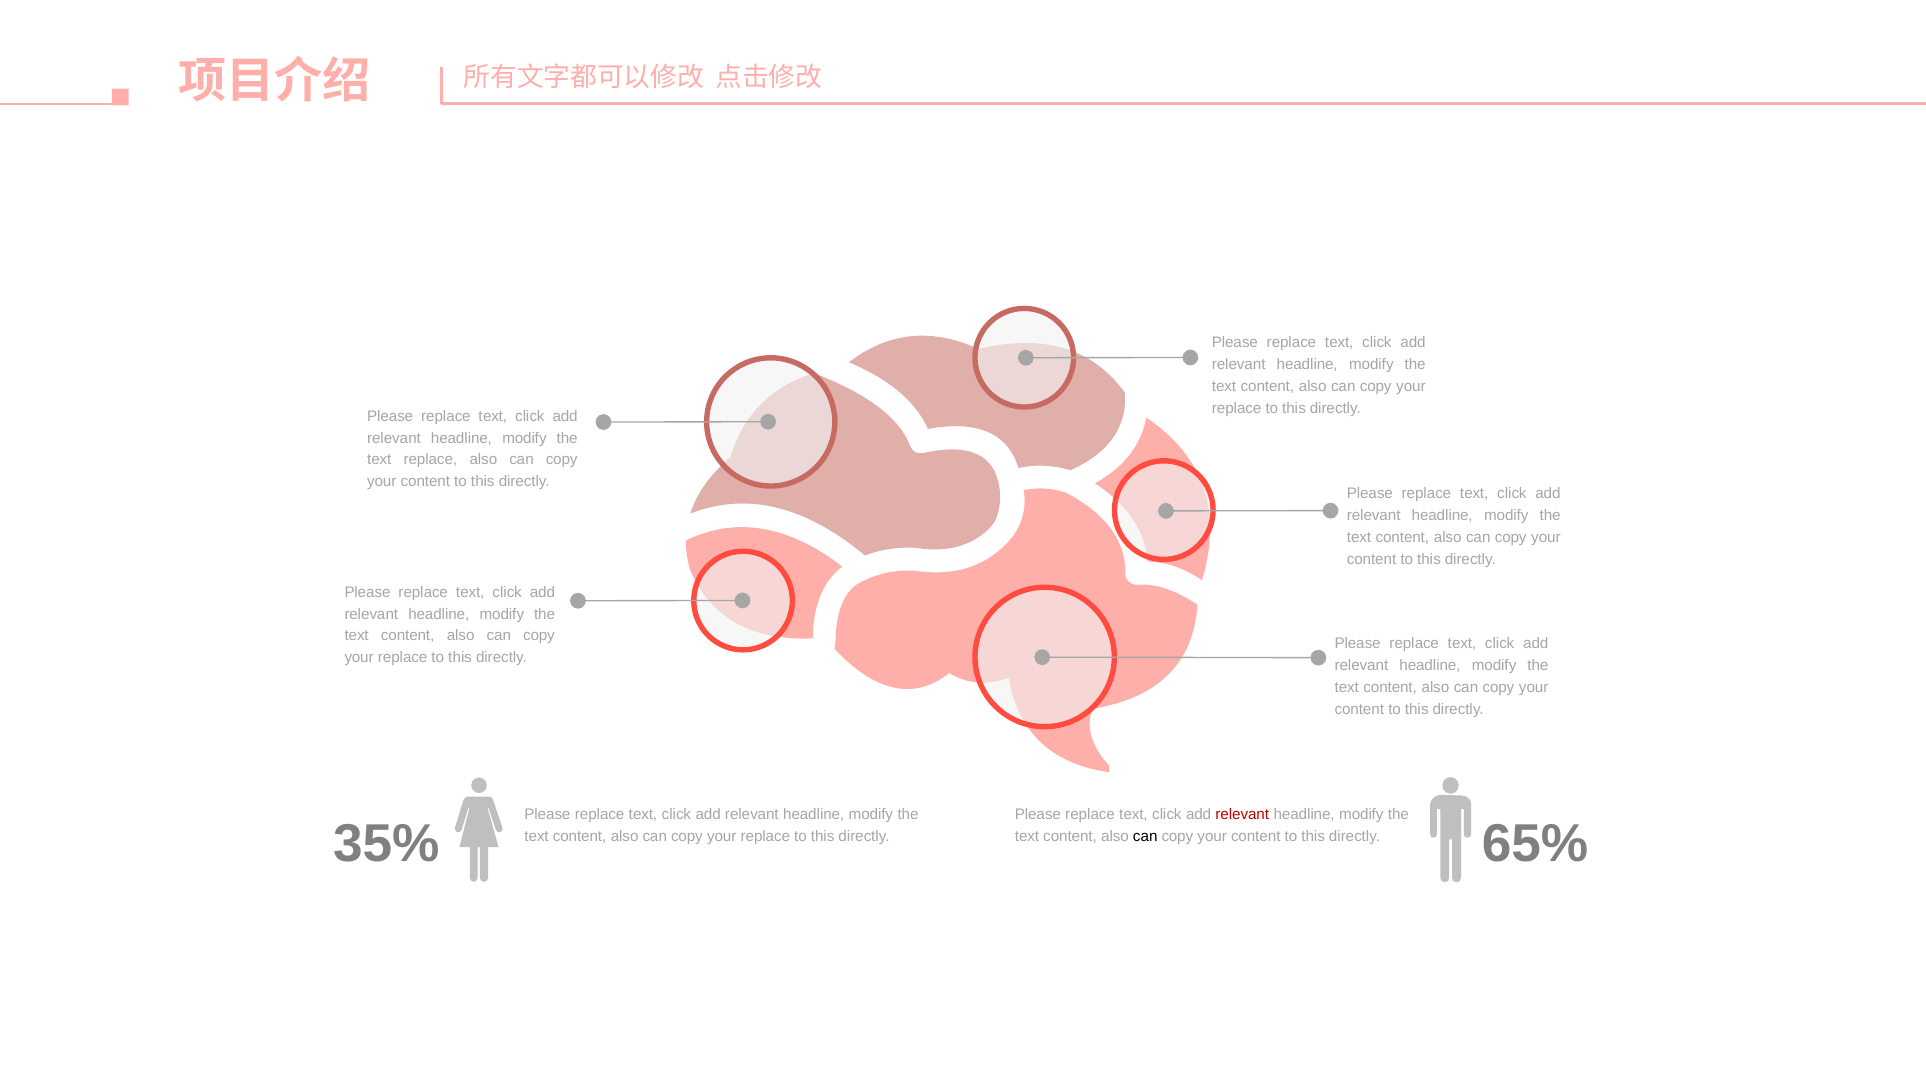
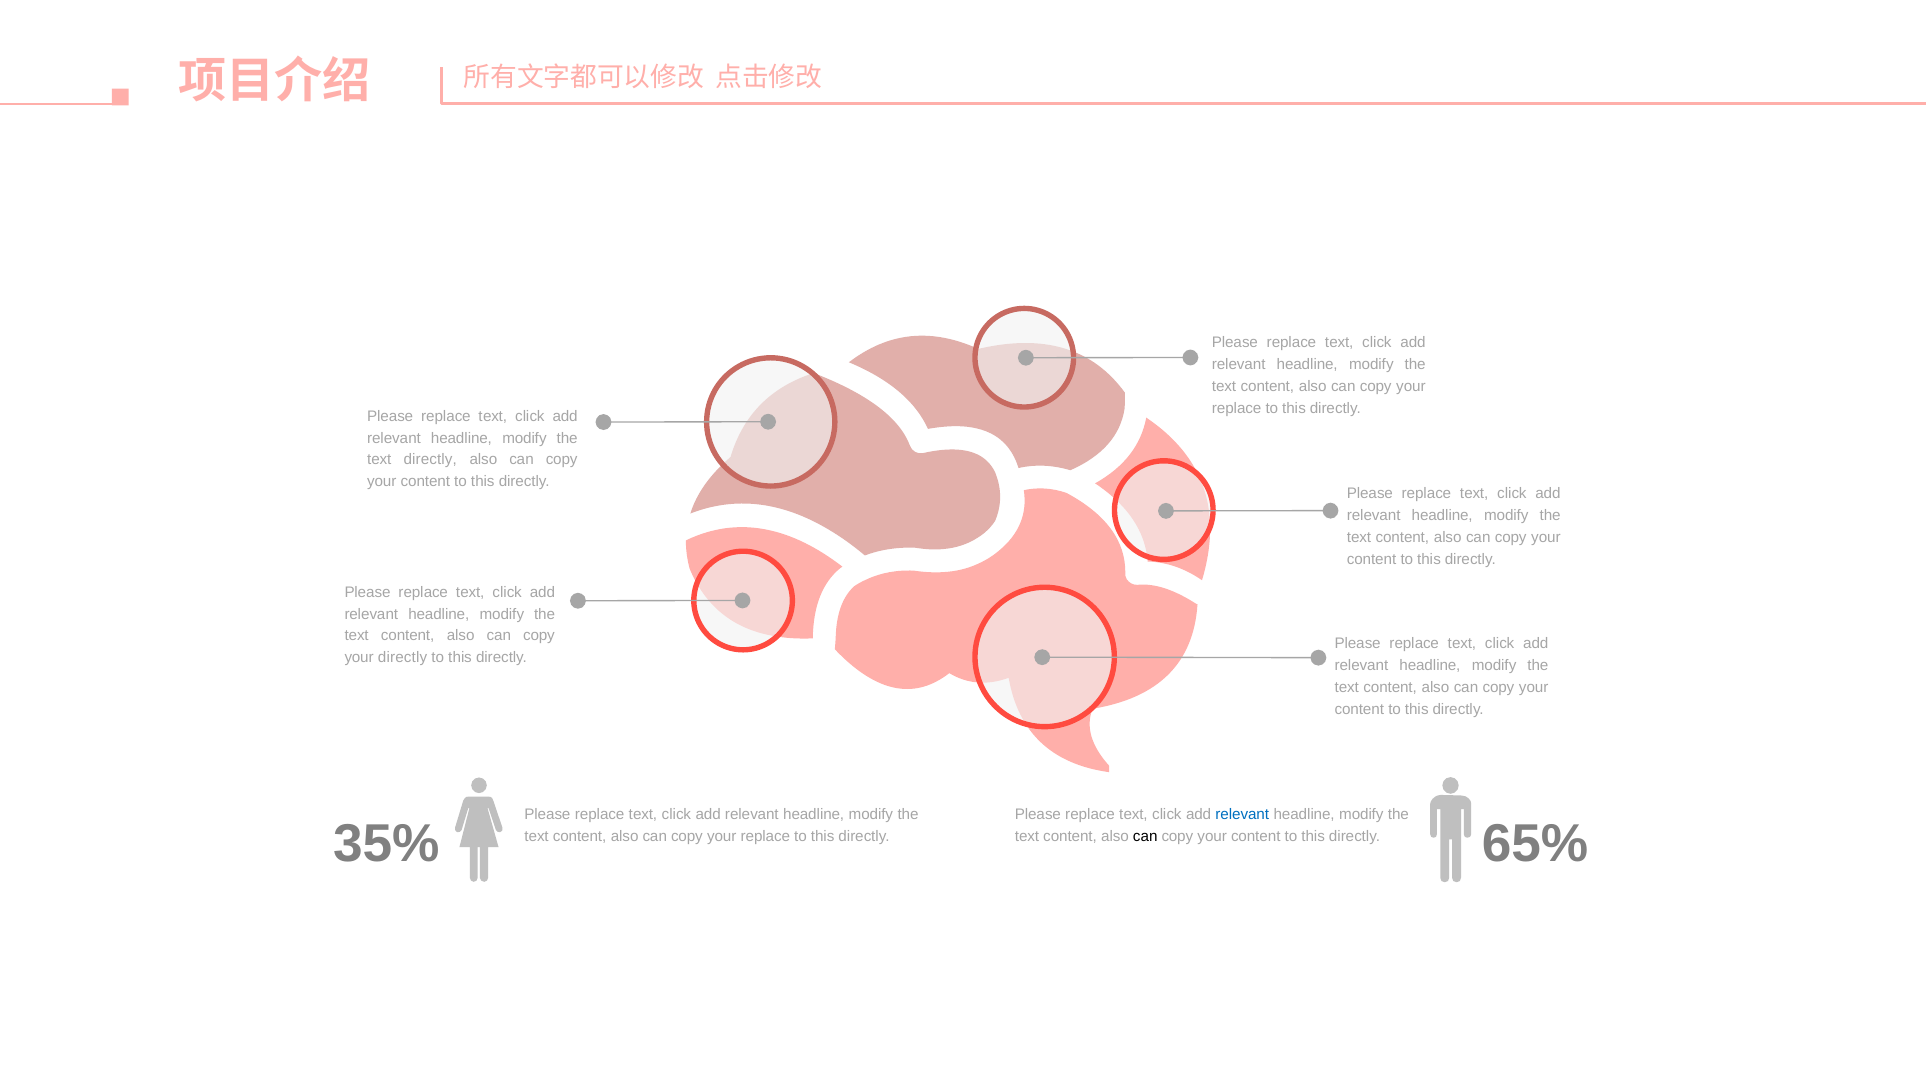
text replace: replace -> directly (430, 460)
replace: replace -> directly (403, 658)
relevant colour: red -> blue (1242, 814)
